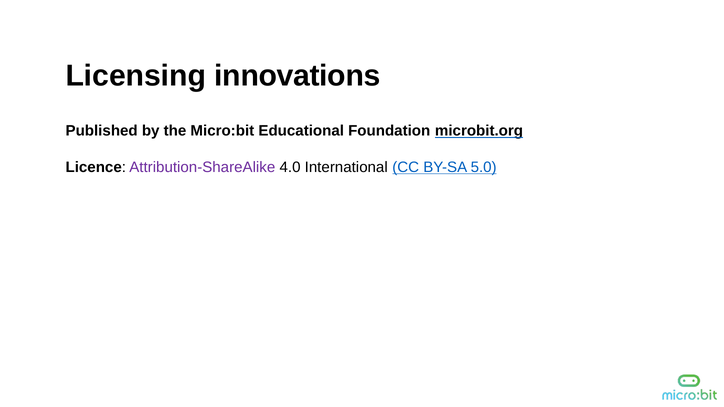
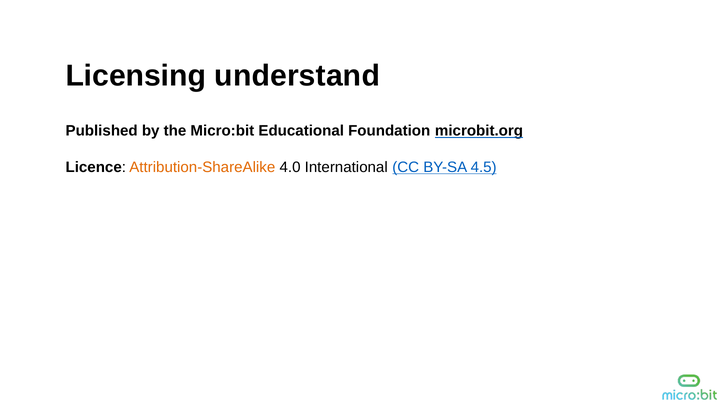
innovations: innovations -> understand (297, 76)
Attribution-ShareAlike colour: purple -> orange (202, 167)
5.0: 5.0 -> 4.5 (484, 167)
